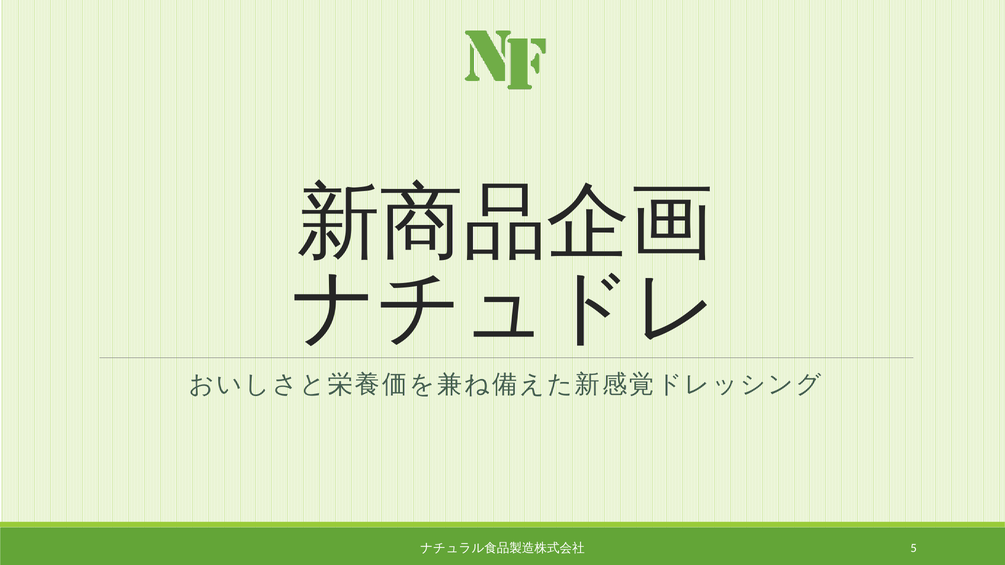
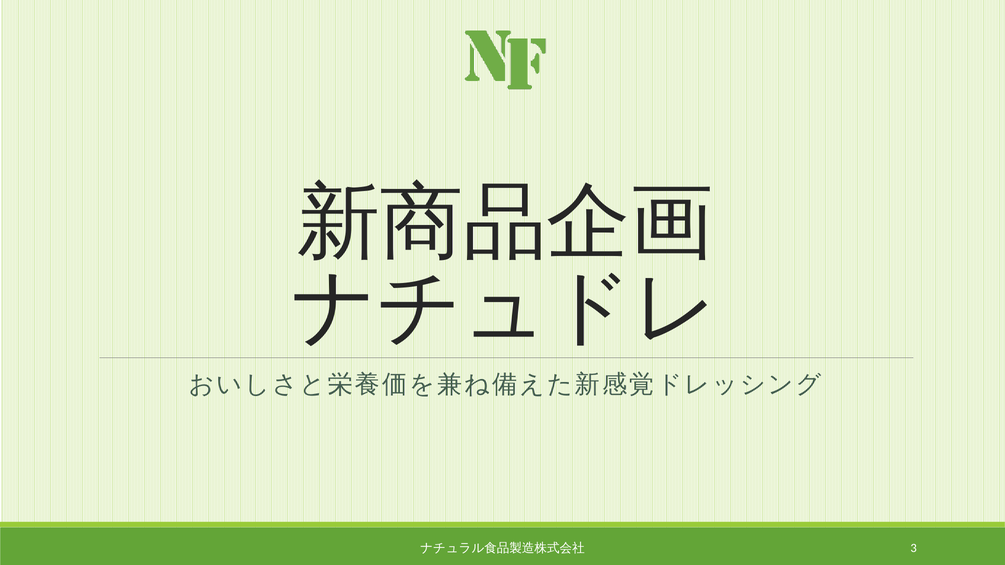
5: 5 -> 3 (914, 548)
